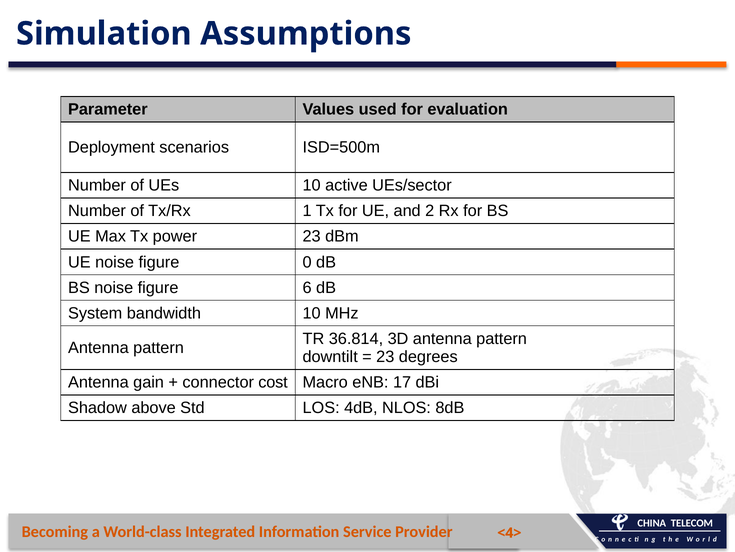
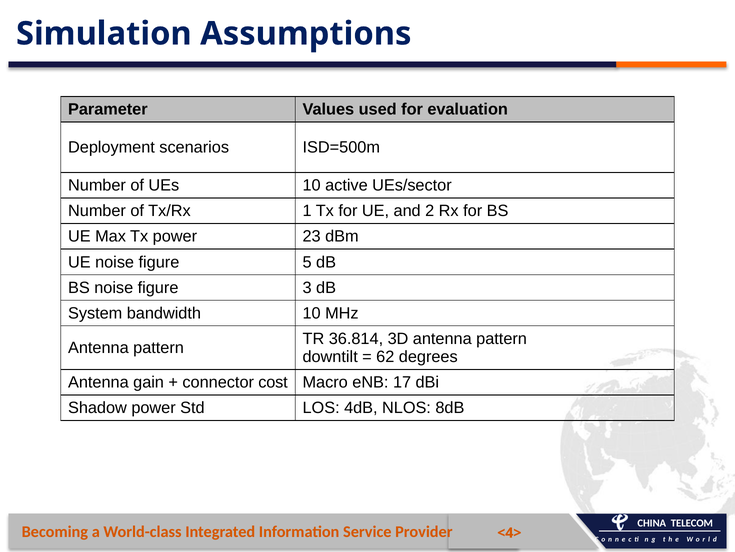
0: 0 -> 5 (307, 262)
6: 6 -> 3 (307, 287)
23: 23 -> 62 (385, 357)
Shadow above: above -> power (154, 408)
